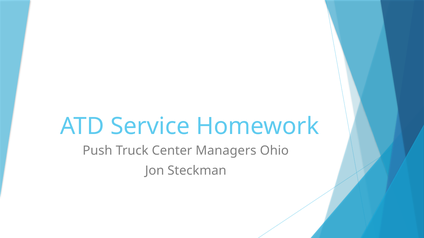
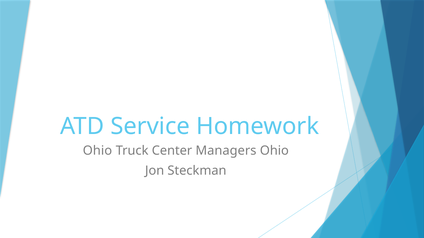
Push: Push -> Ohio (97, 151)
